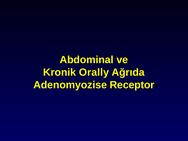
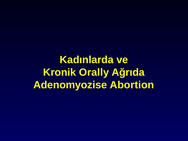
Abdominal: Abdominal -> Kadınlarda (87, 60)
Receptor: Receptor -> Abortion (132, 85)
